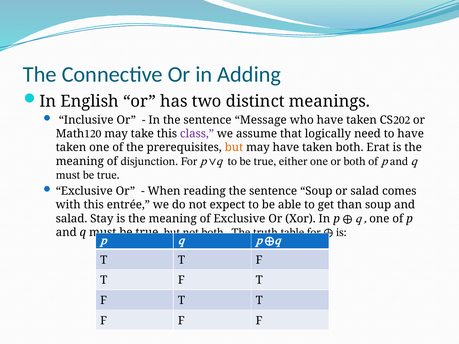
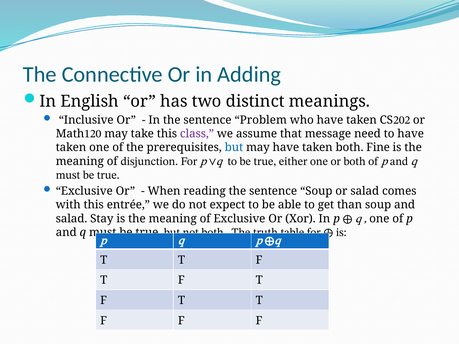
Message: Message -> Problem (261, 120)
logically: logically -> message (328, 134)
but colour: orange -> blue (234, 148)
Erat: Erat -> Fine (378, 148)
